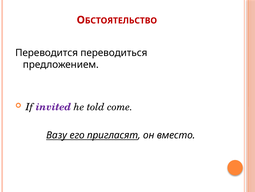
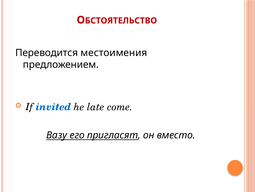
переводиться: переводиться -> местоимения (114, 53)
invited colour: purple -> blue (53, 107)
told: told -> late (96, 107)
